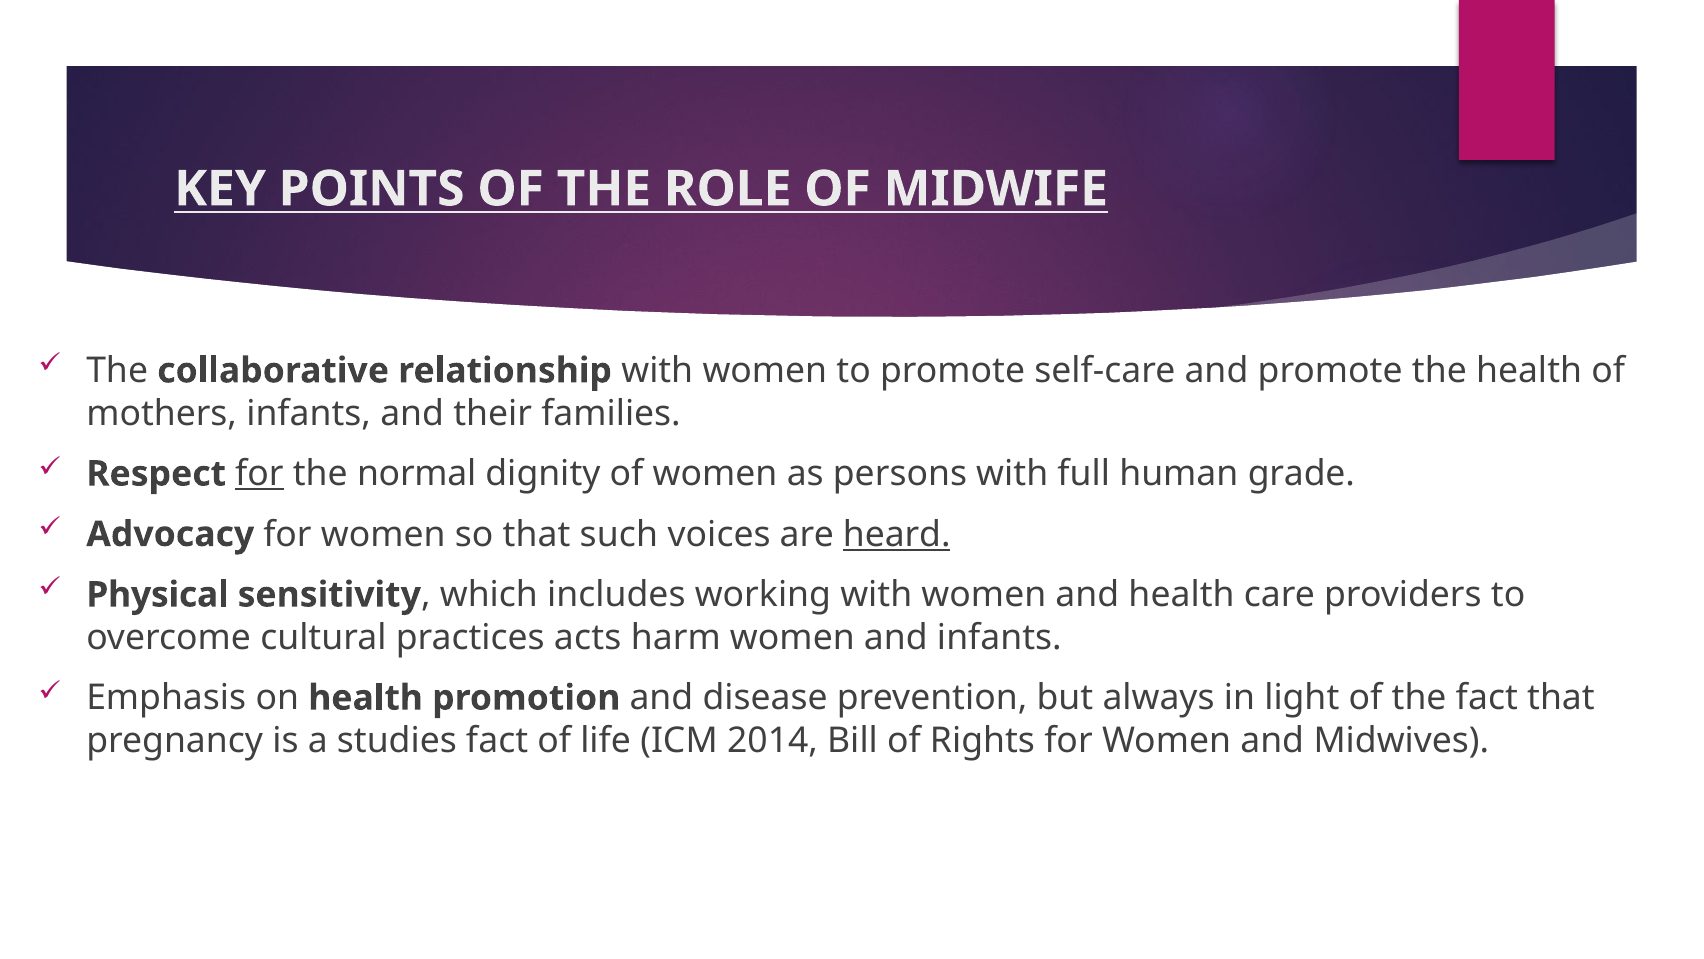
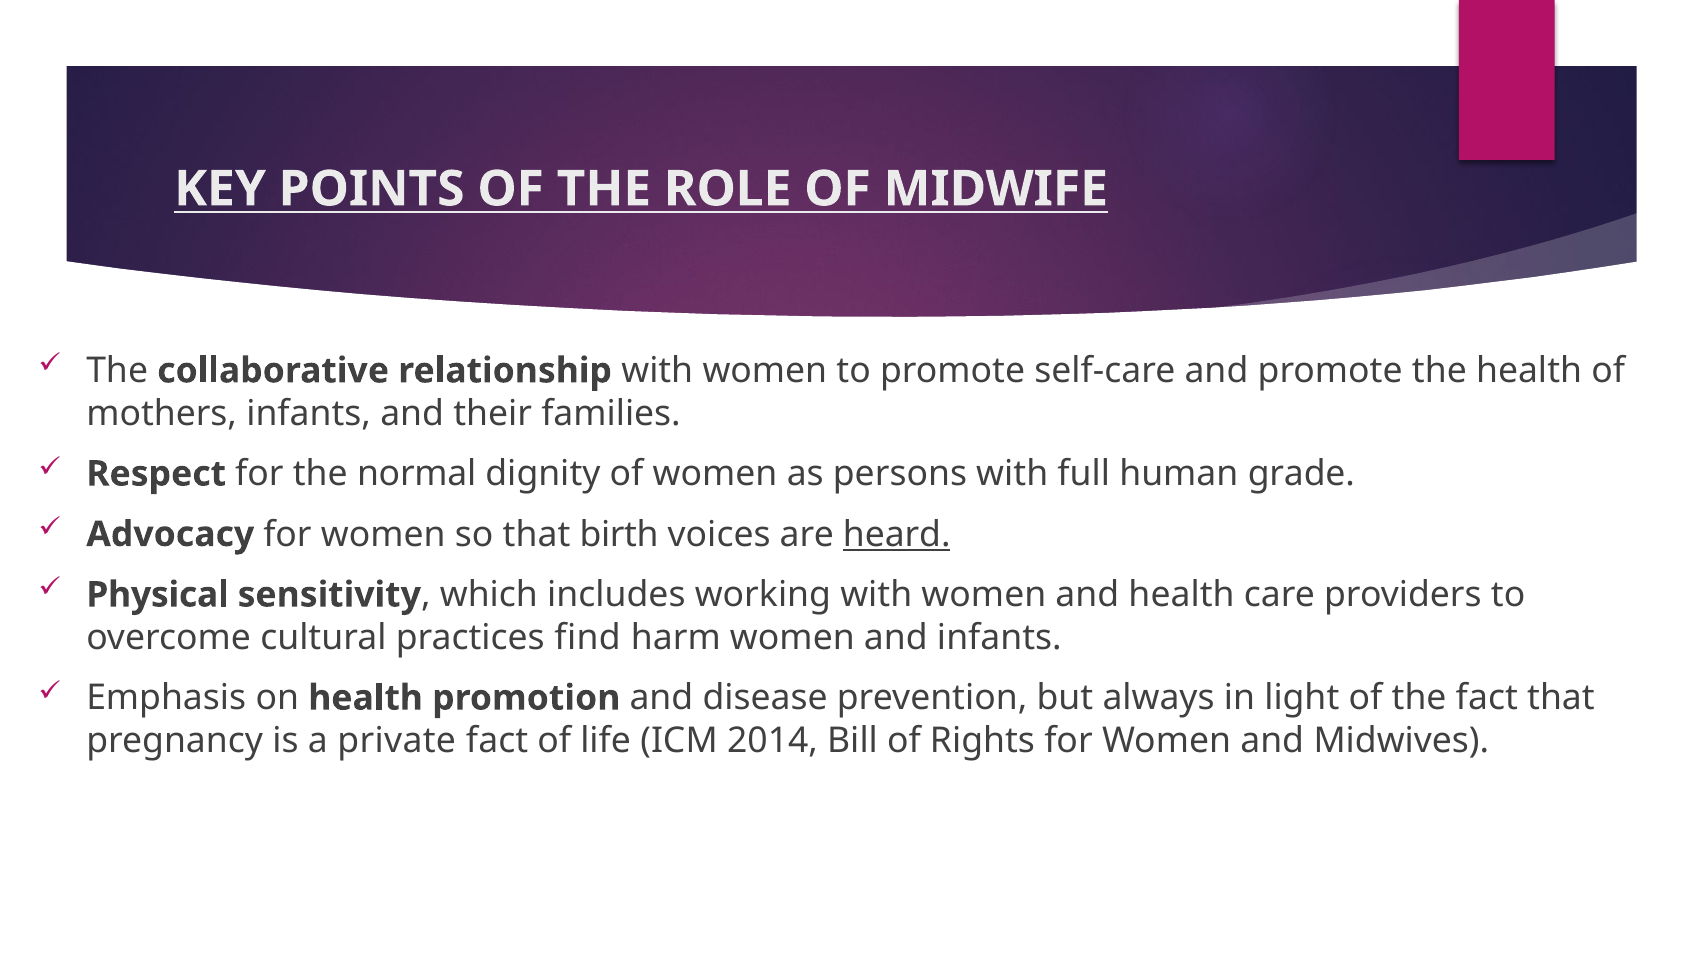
for underline: present -> none (259, 474)
such: such -> birth (619, 534)
acts: acts -> find (588, 637)
studies: studies -> private (397, 740)
